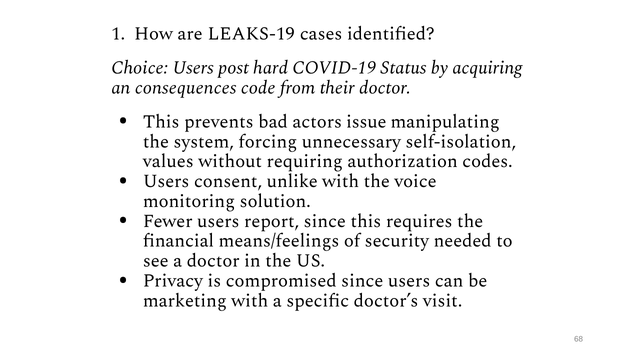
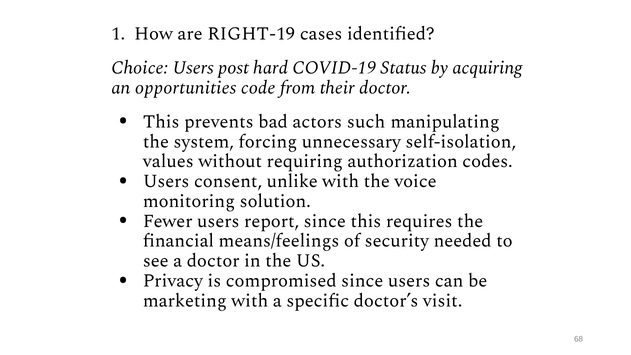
LEAKS-19: LEAKS-19 -> RIGHT-19 (251, 34)
consequences: consequences -> opportunities (186, 88)
issue: issue -> such (366, 122)
